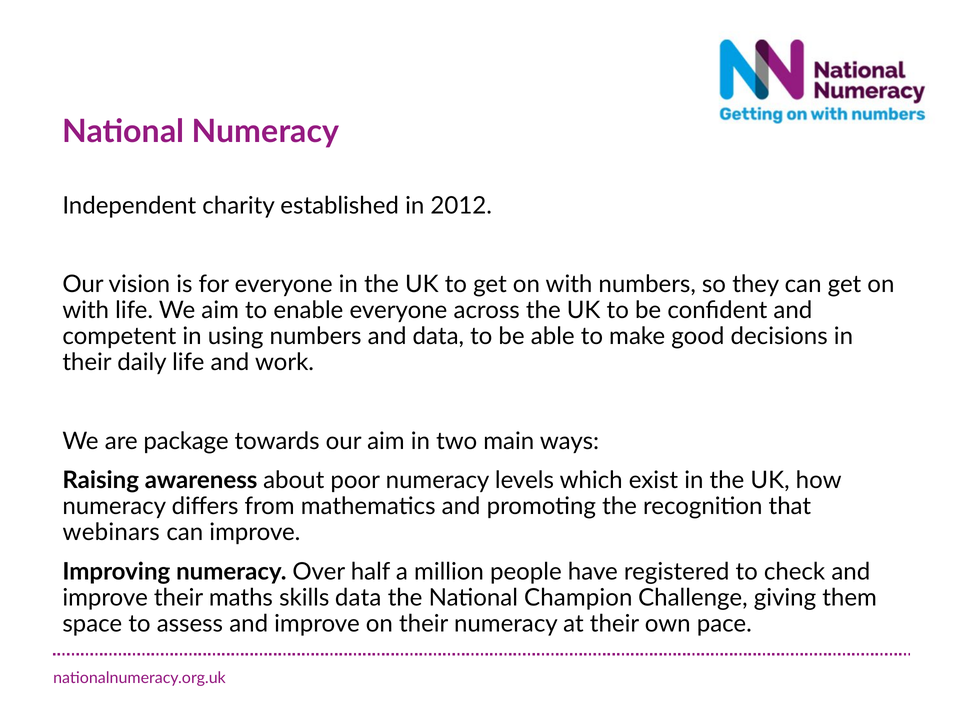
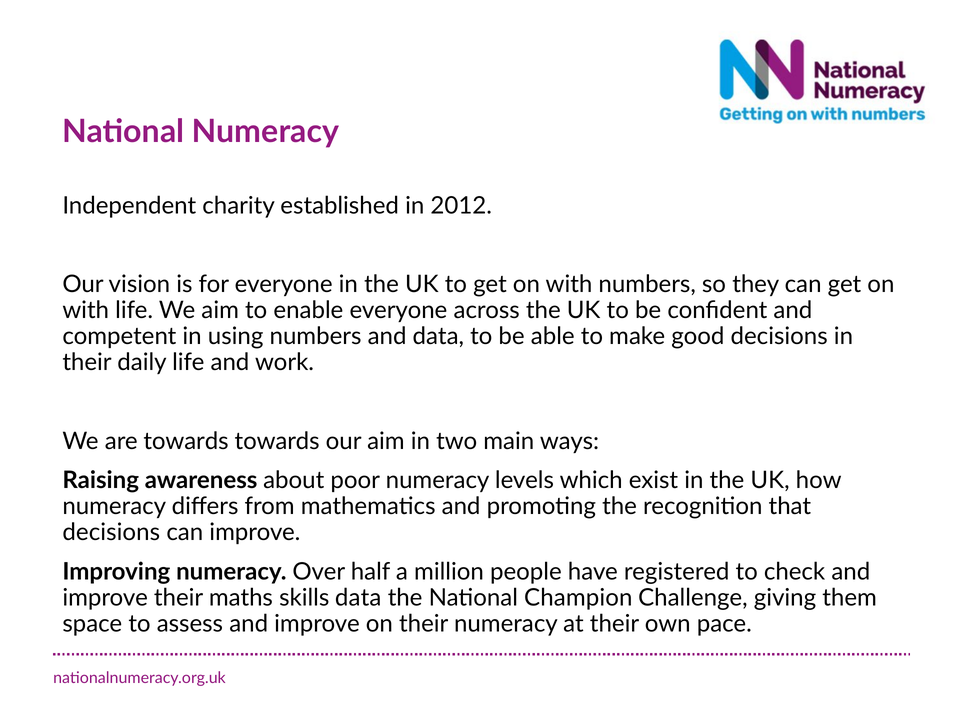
are package: package -> towards (186, 441)
webinars: webinars -> decisions (111, 533)
